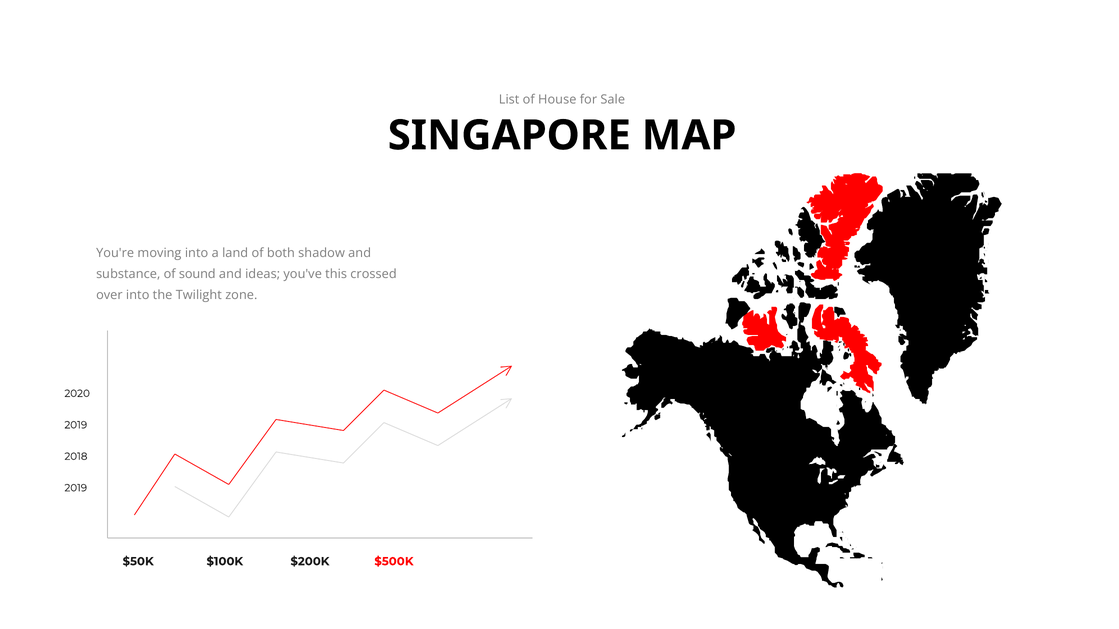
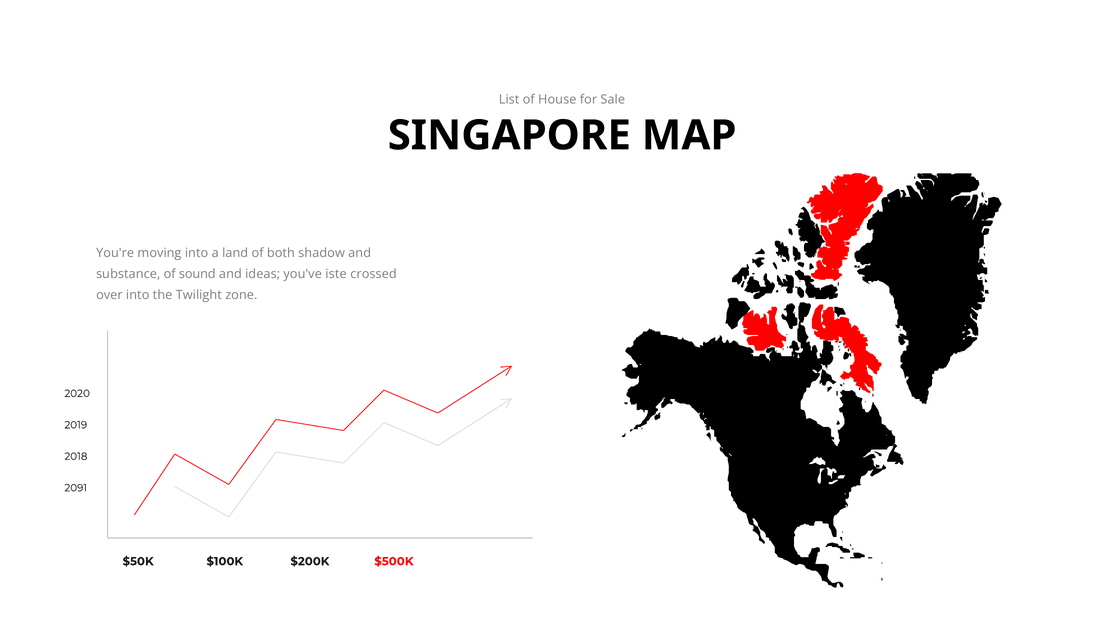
this: this -> iste (336, 274)
2019: 2019 -> 2091 (76, 488)
